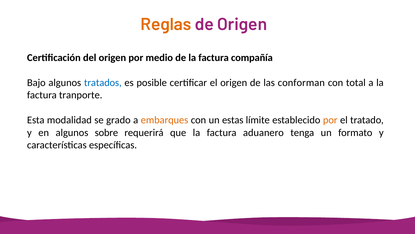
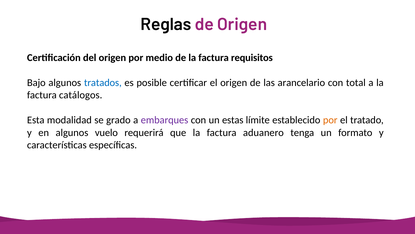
Reglas colour: orange -> black (166, 25)
compañía: compañía -> requisitos (252, 58)
conforman: conforman -> arancelario (301, 82)
tranporte: tranporte -> catálogos (81, 95)
embarques colour: orange -> purple (165, 120)
sobre: sobre -> vuelo (106, 132)
